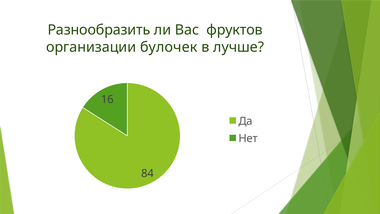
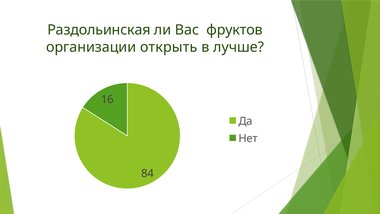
Разнообразить: Разнообразить -> Раздольинская (99, 30)
булочек: булочек -> открыть (169, 47)
